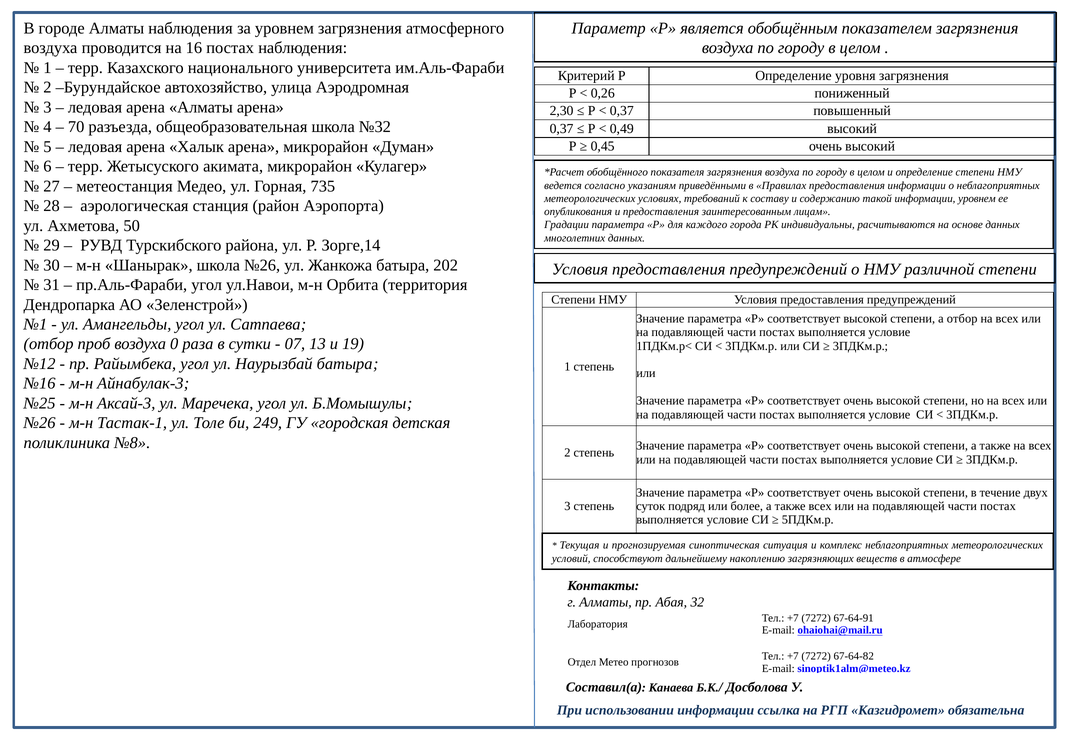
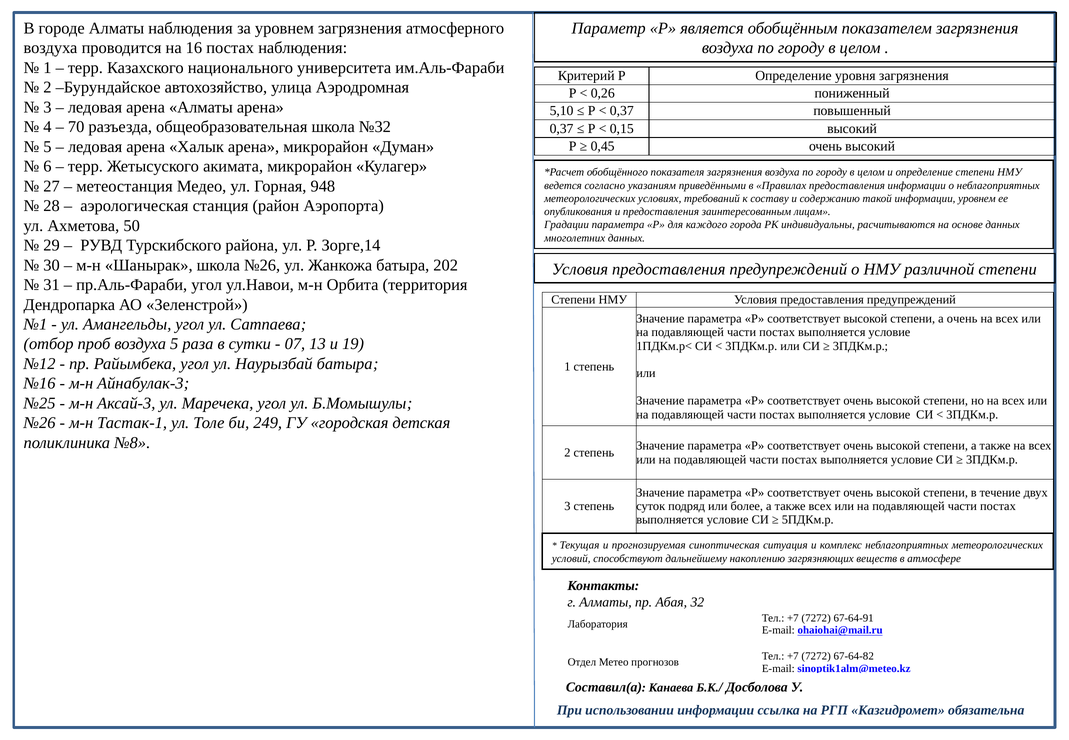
2,30: 2,30 -> 5,10 (562, 111)
0,49: 0,49 -> 0,15 (622, 129)
735: 735 -> 948 (323, 186)
а отбор: отбор -> очень (962, 319)
воздуха 0: 0 -> 5 (174, 344)
